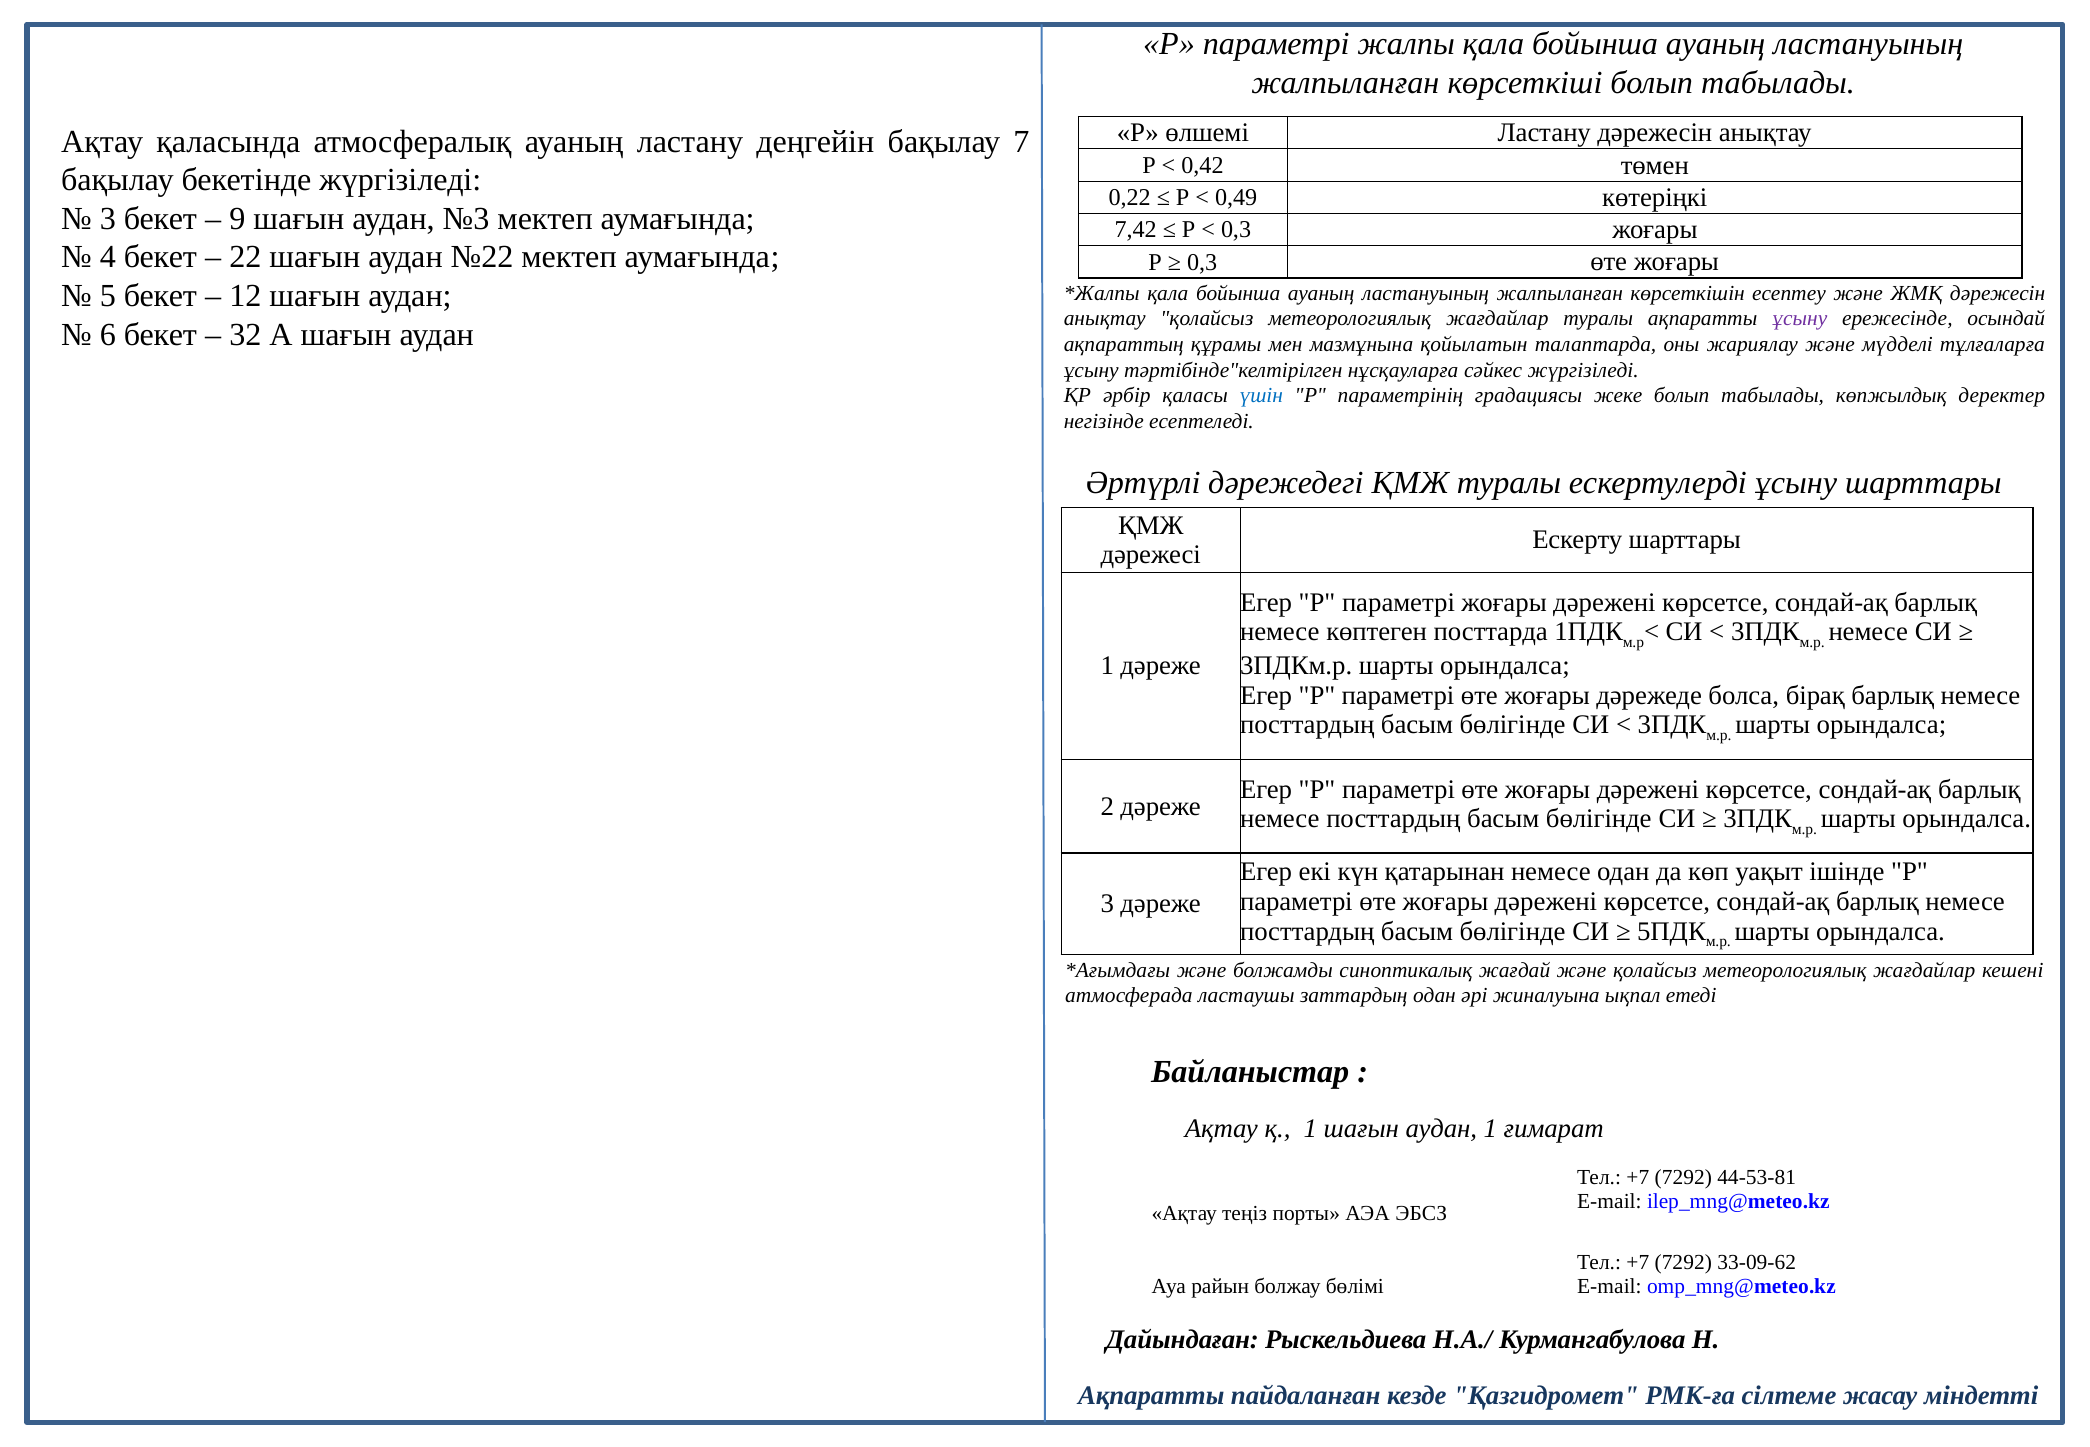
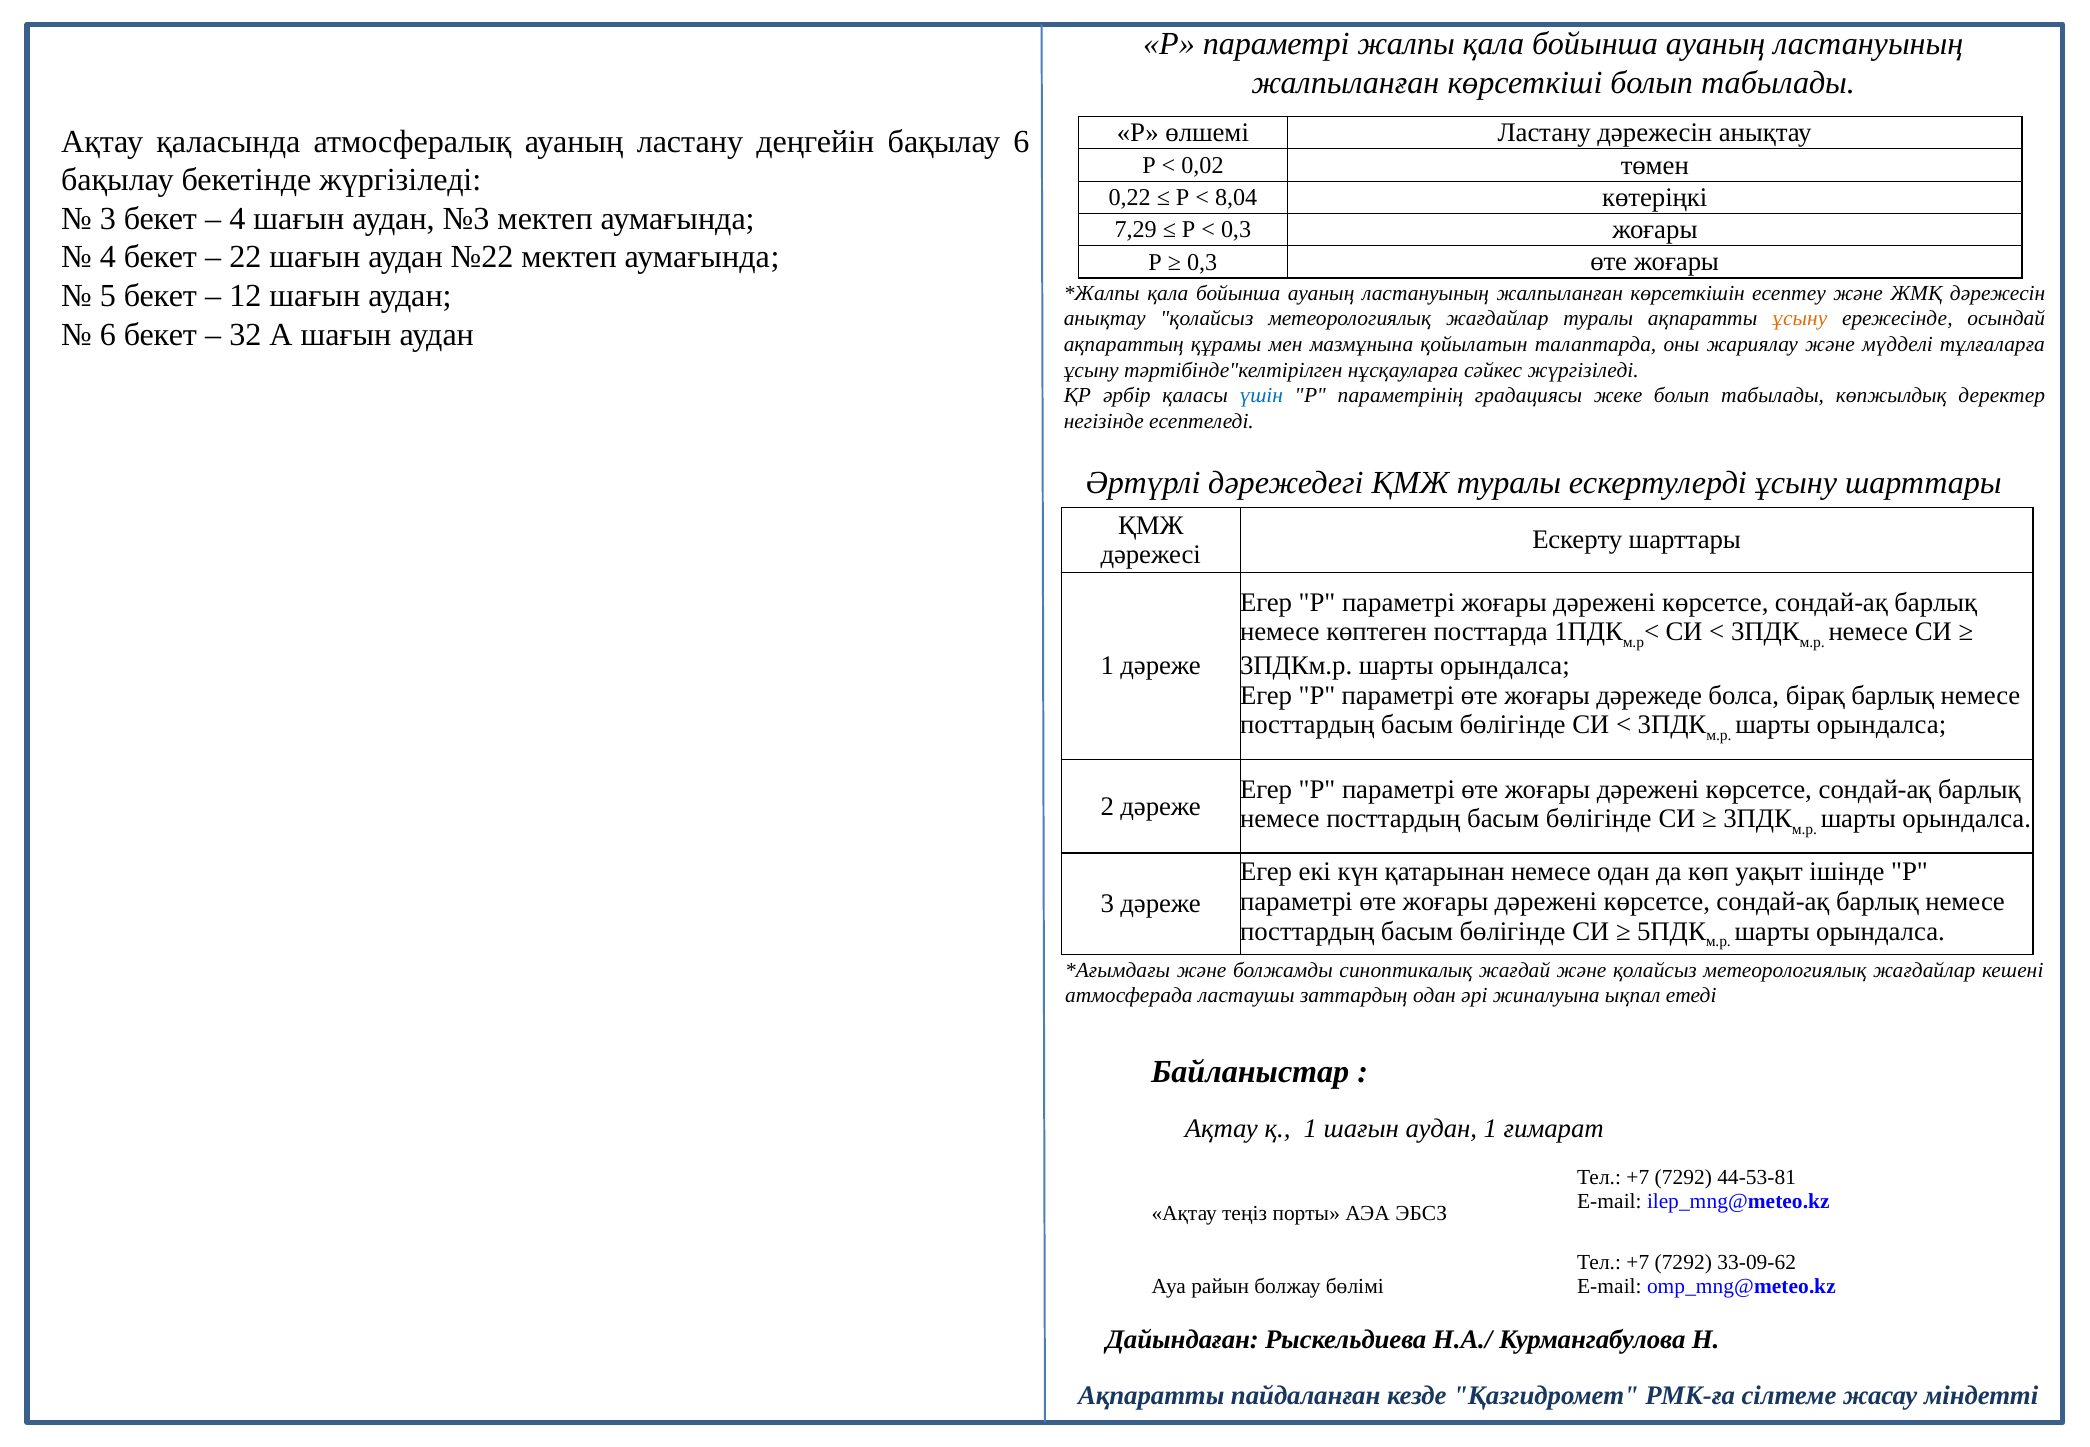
бақылау 7: 7 -> 6 (1021, 141)
0,42: 0,42 -> 0,02 (1202, 165)
0,49: 0,49 -> 8,04 (1236, 197)
9: 9 -> 4 (237, 219)
7,42: 7,42 -> 7,29 (1136, 230)
ұсыну colour: purple -> orange (1800, 319)
